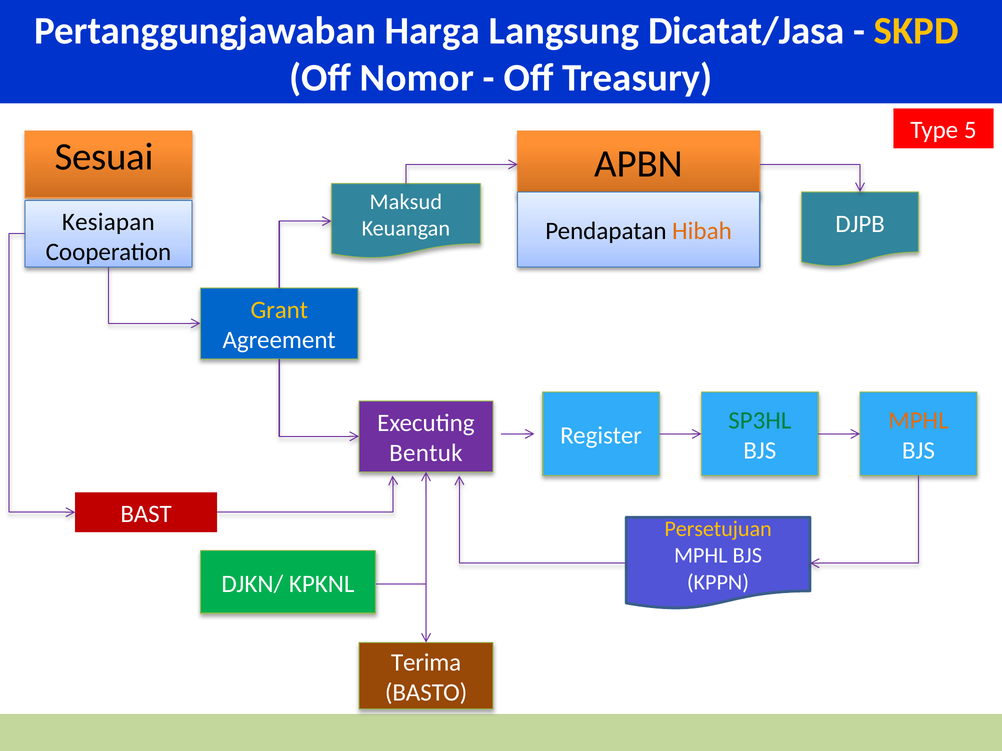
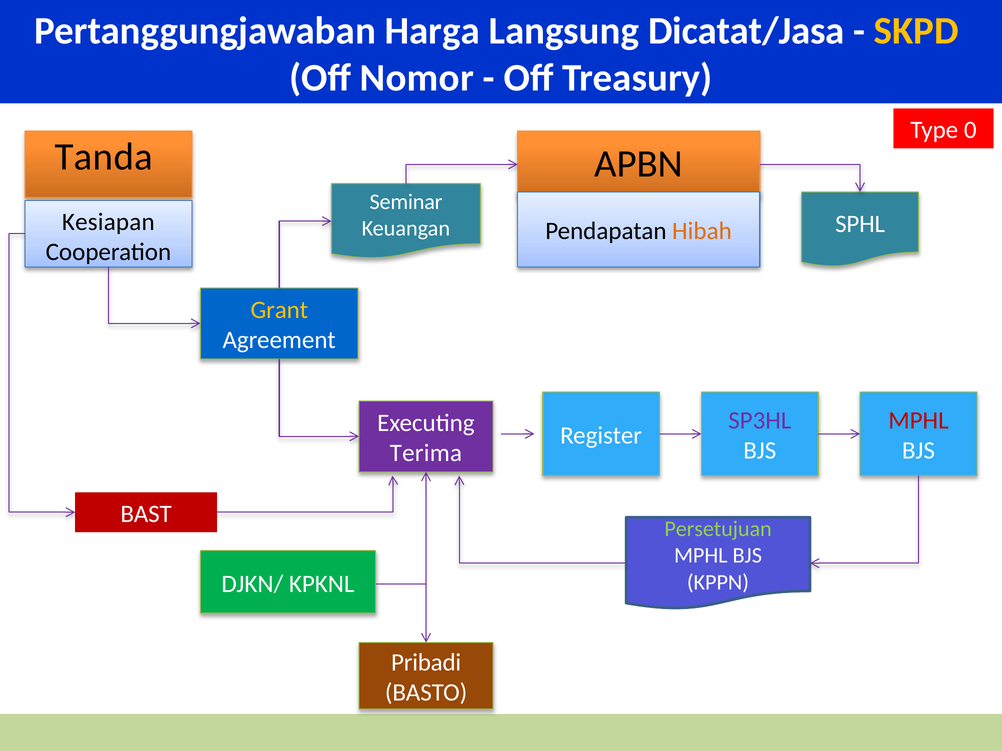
5: 5 -> 0 (970, 130)
Sesuai: Sesuai -> Tanda (104, 157)
Maksud: Maksud -> Seminar (406, 202)
DJPB: DJPB -> SPHL (860, 224)
SP3HL colour: green -> purple (760, 421)
MPHL colour: orange -> red (918, 421)
Bentuk: Bentuk -> Terima (426, 453)
Persetujuan colour: yellow -> light green (718, 529)
Terima: Terima -> Pribadi (426, 663)
